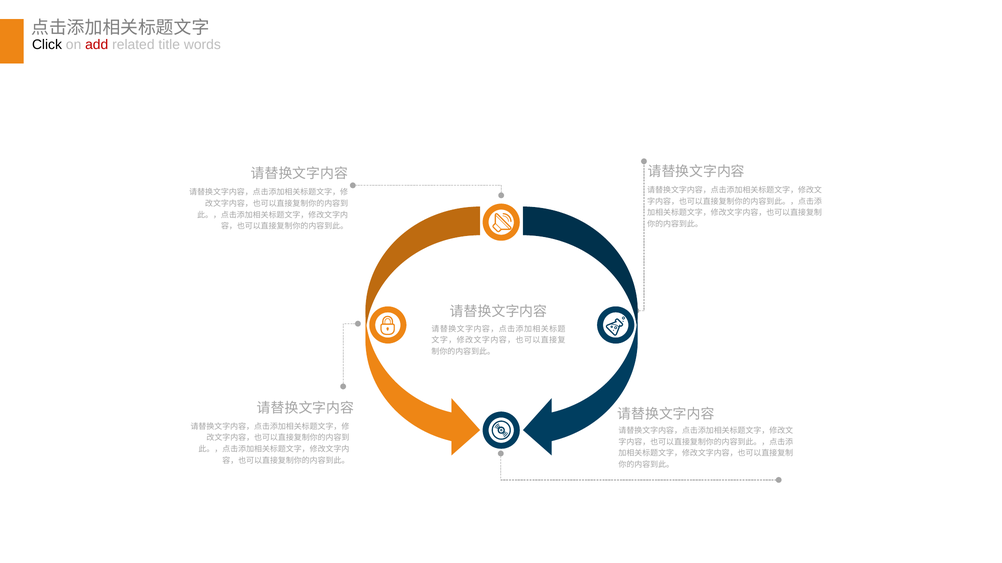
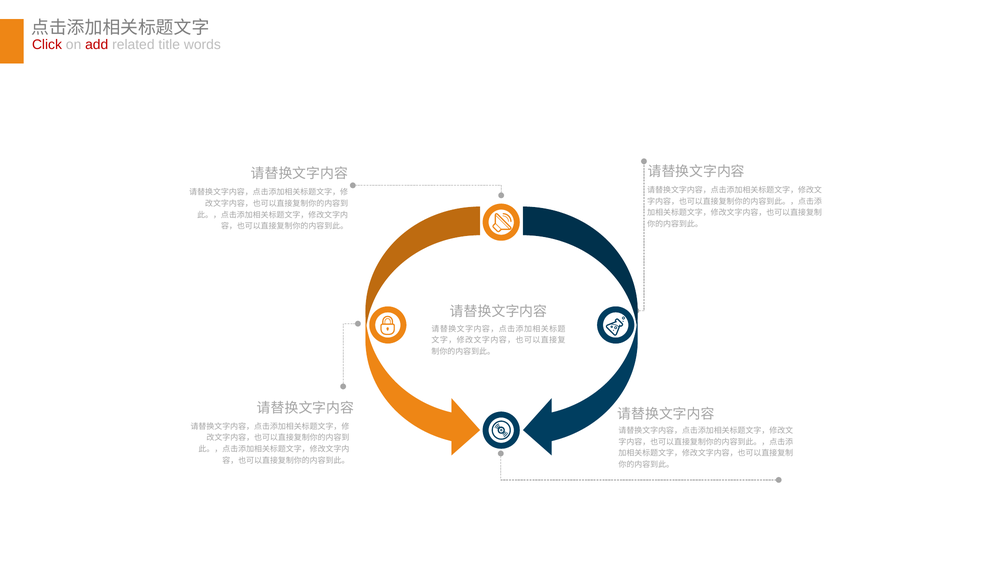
Click colour: black -> red (47, 45)
